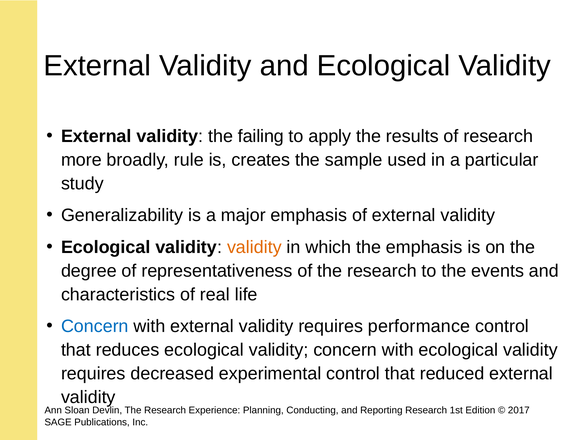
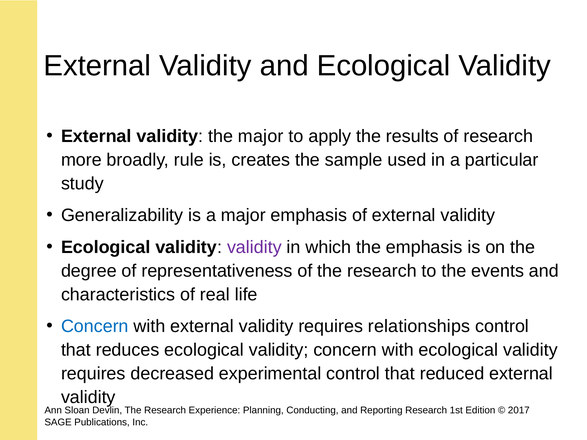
the failing: failing -> major (261, 136)
validity colour: orange -> purple (254, 247)
performance: performance -> relationships (419, 326)
